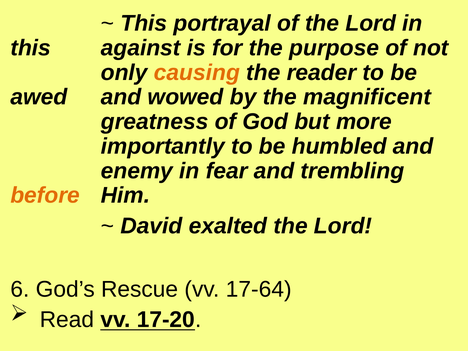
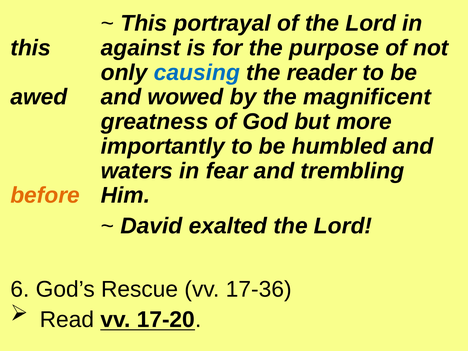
causing colour: orange -> blue (197, 73)
enemy: enemy -> waters (137, 171)
17-64: 17-64 -> 17-36 (259, 289)
